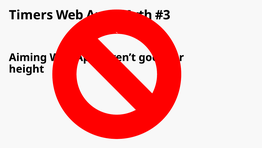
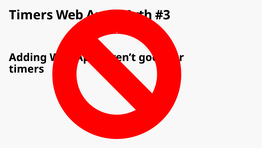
Aiming: Aiming -> Adding (28, 57)
height: height -> timers (26, 69)
